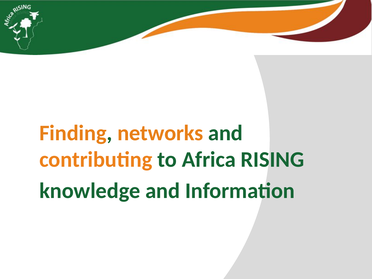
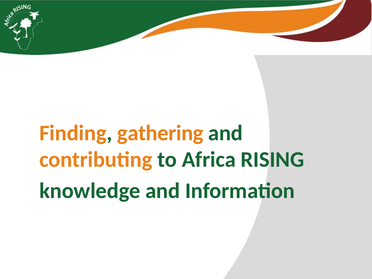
networks: networks -> gathering (160, 133)
